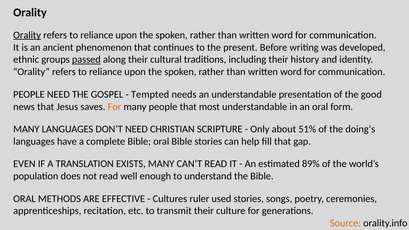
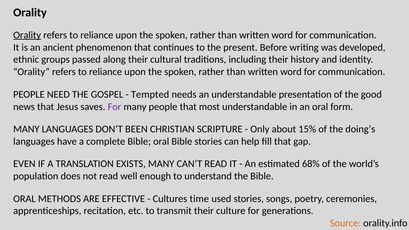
passed underline: present -> none (86, 60)
For colour: orange -> purple (114, 107)
DON’T NEED: NEED -> BEEN (136, 129)
51%: 51% -> 15% (307, 129)
89%: 89% -> 68% (311, 164)
ruler: ruler -> time (199, 199)
